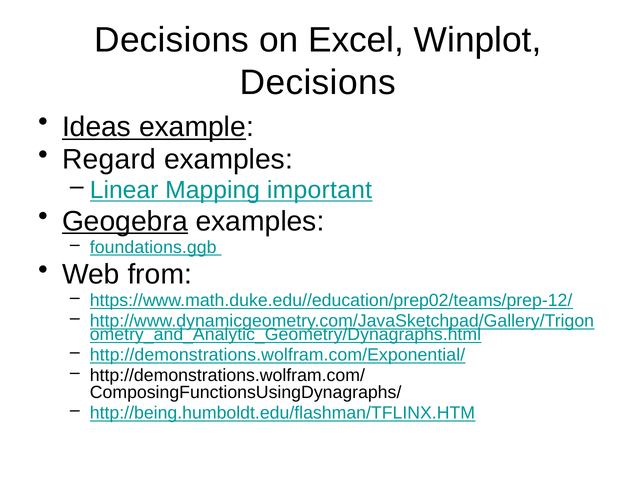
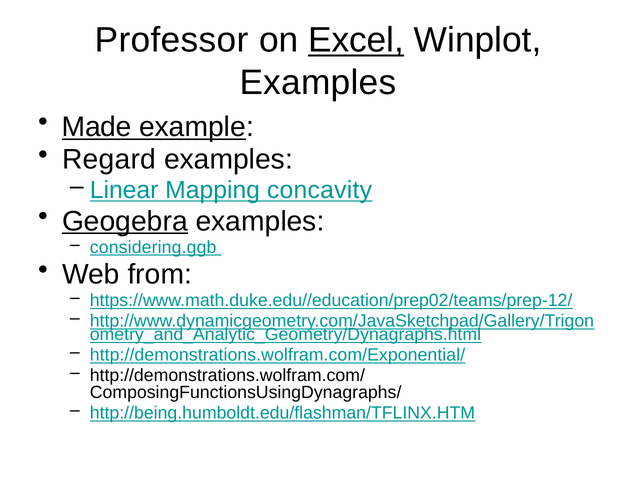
Decisions: Decisions -> Professor (172, 40)
Excel underline: none -> present (356, 40)
Decisions: Decisions -> Examples (318, 83)
Ideas: Ideas -> Made (97, 127)
important: important -> concavity (319, 190)
foundations.ggb: foundations.ggb -> considering.ggb (153, 247)
